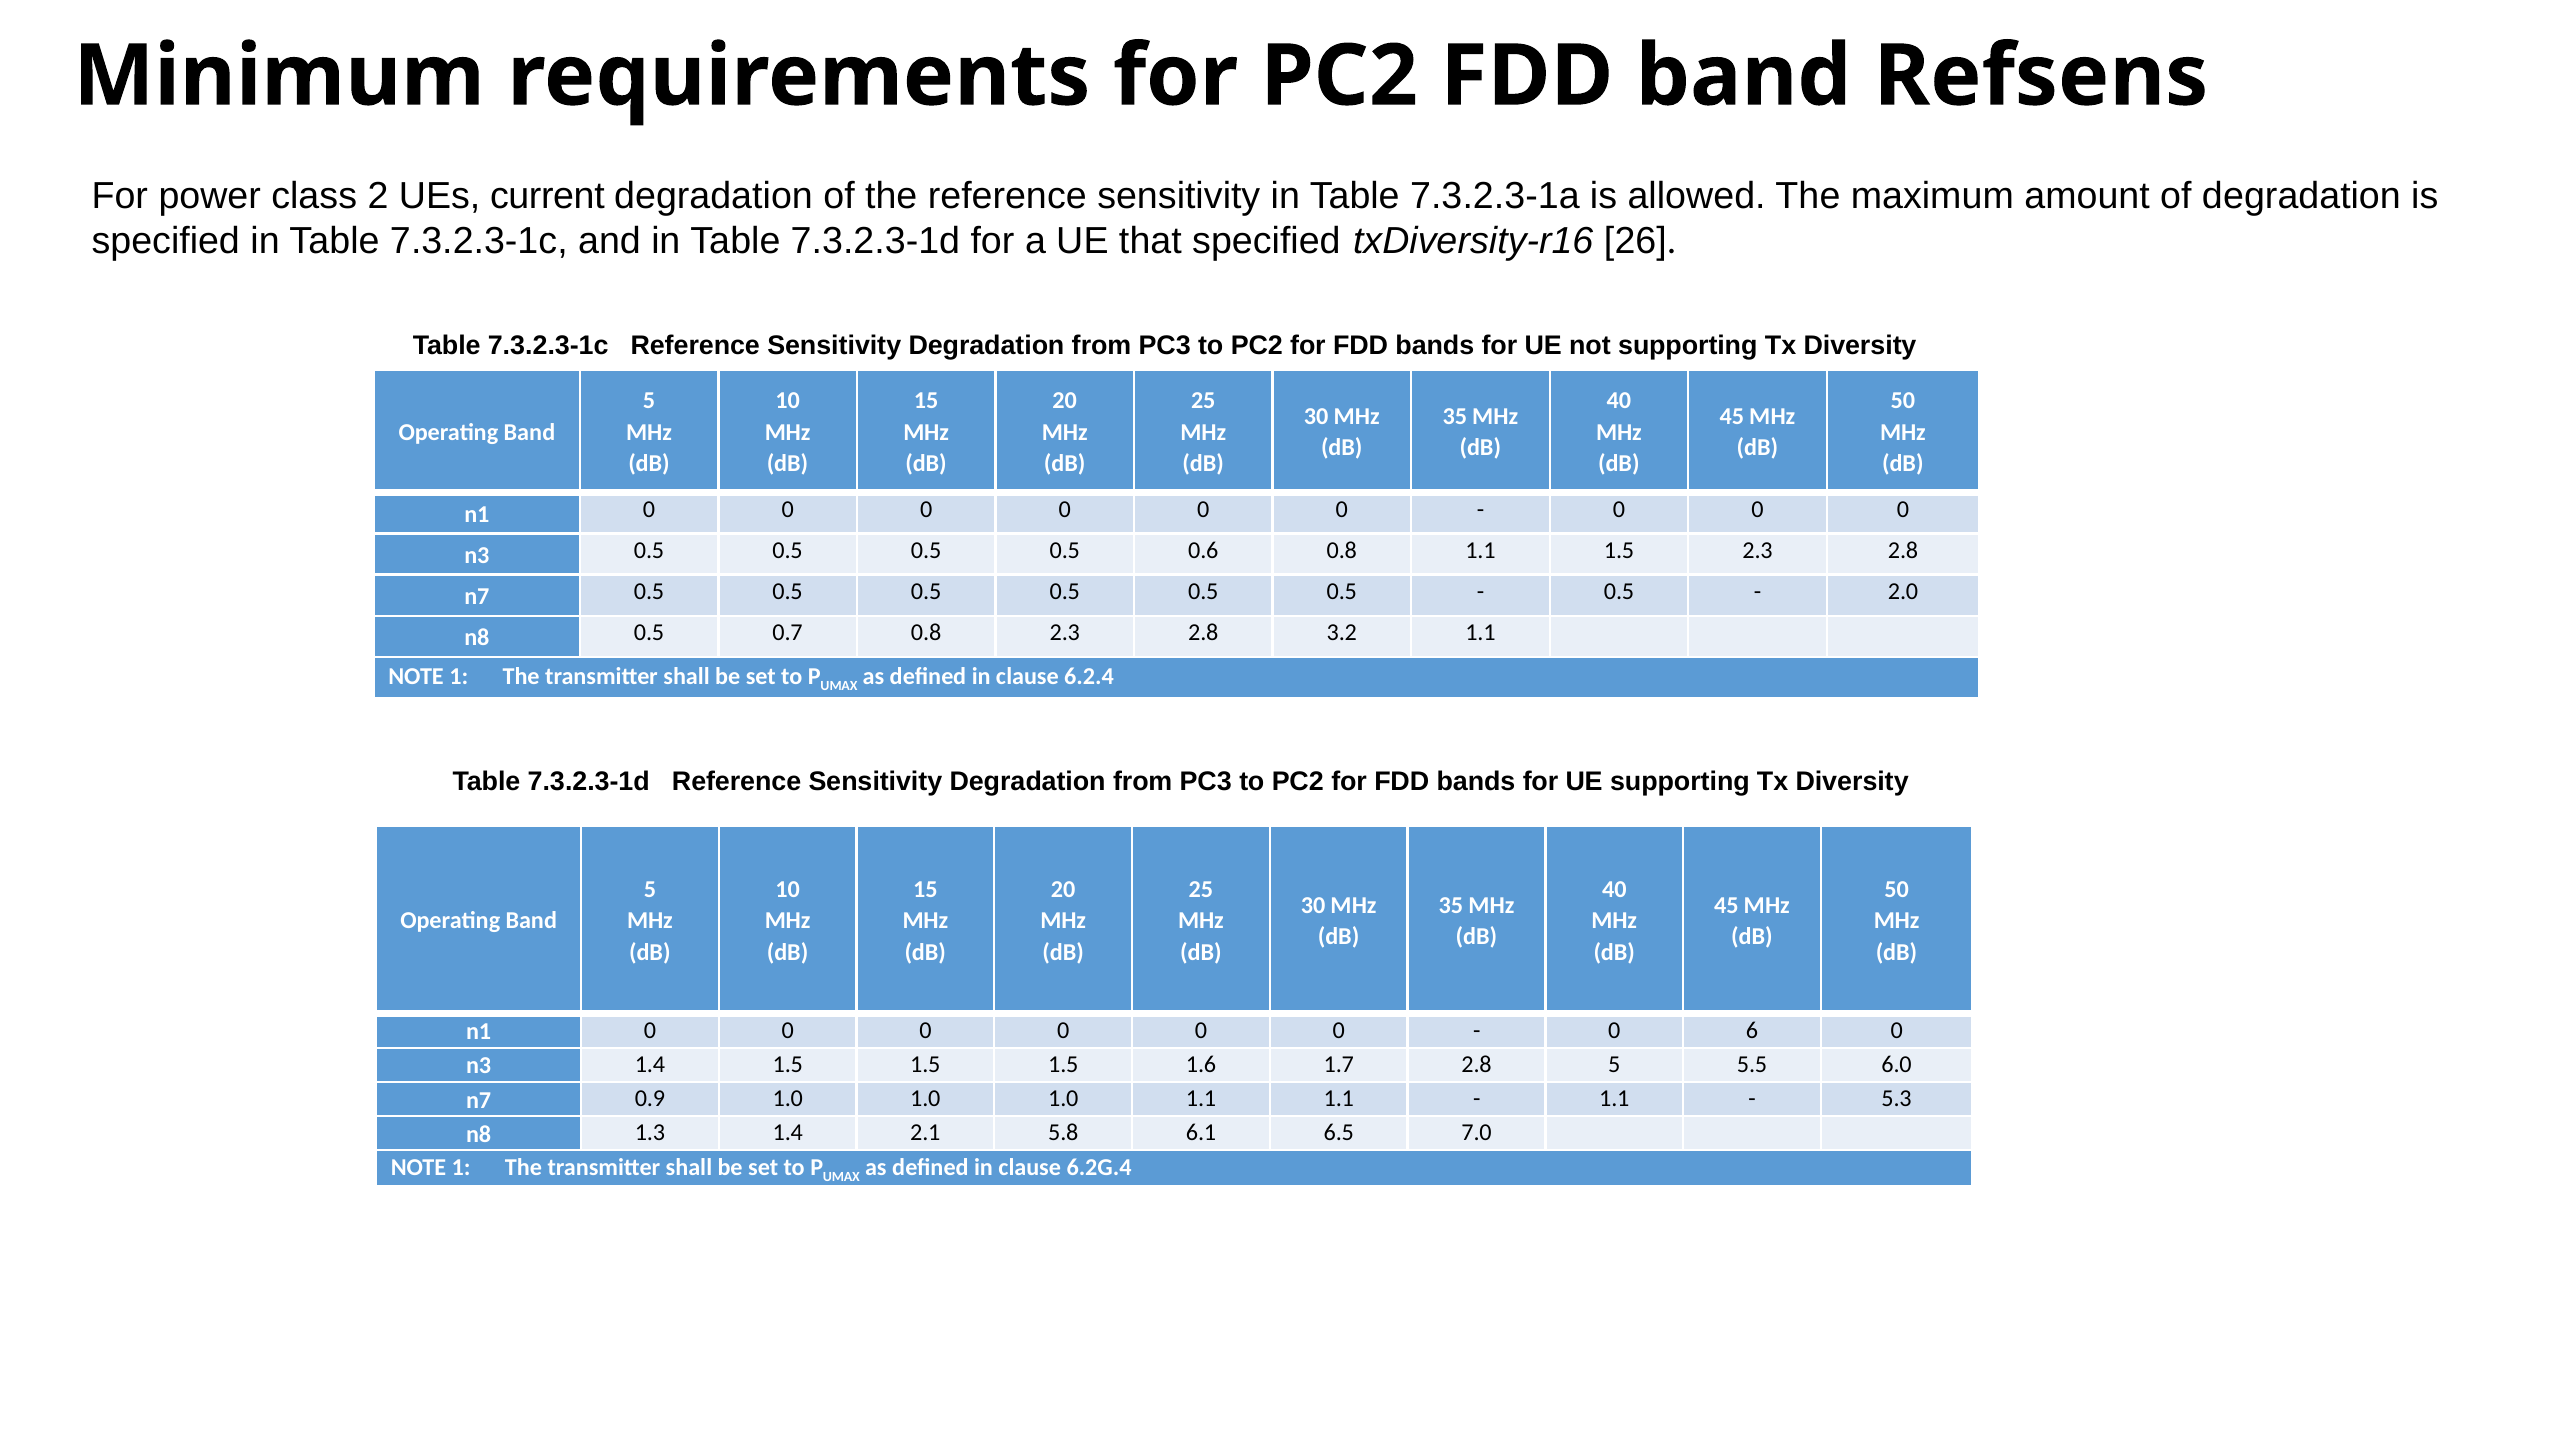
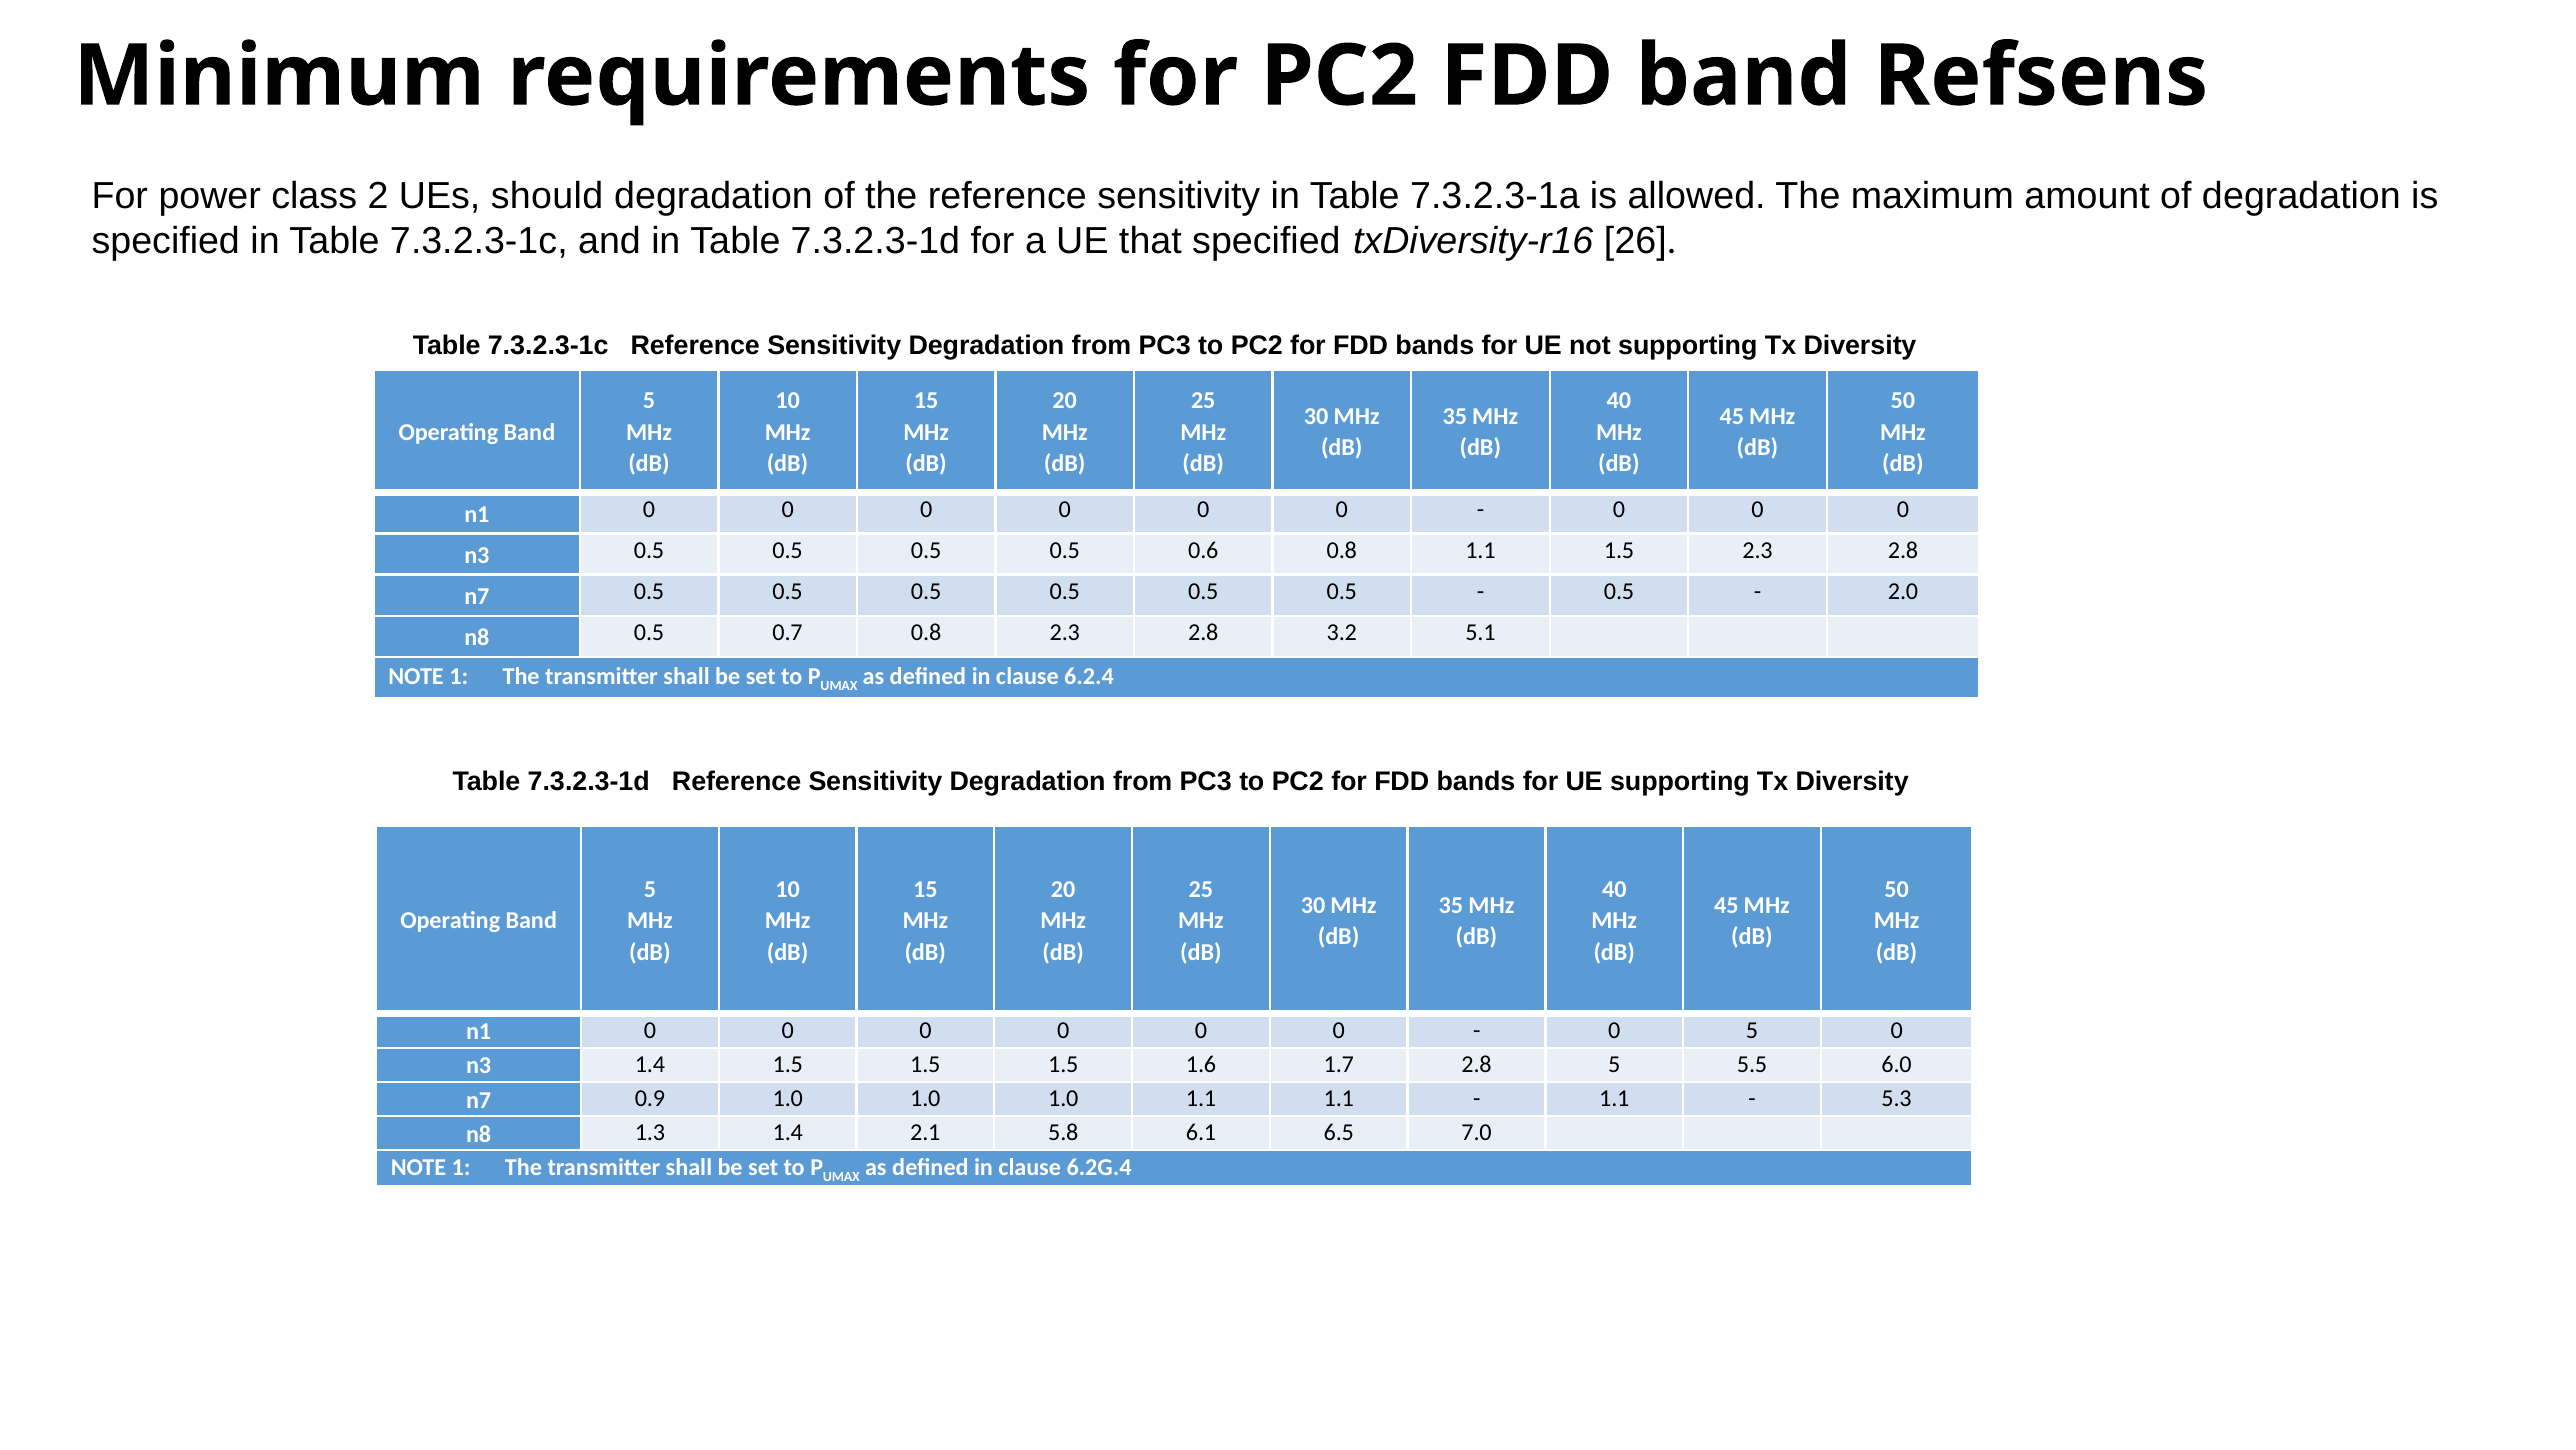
current: current -> should (547, 196)
3.2 1.1: 1.1 -> 5.1 (1480, 632)
0 6: 6 -> 5 (1752, 1030)
